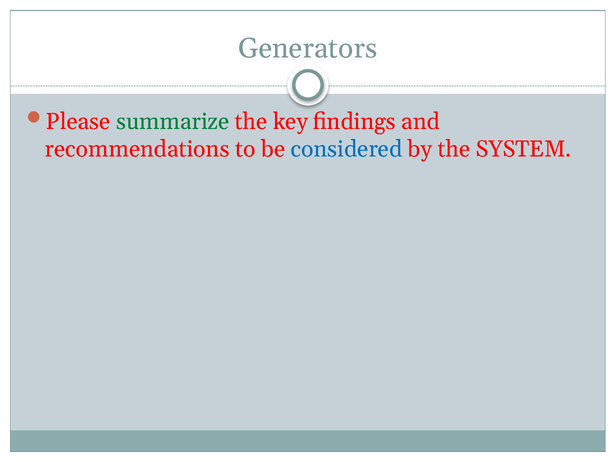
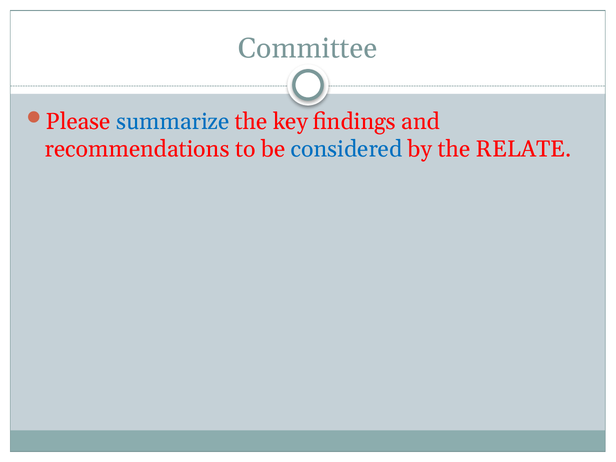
Generators: Generators -> Committee (308, 49)
summarize colour: green -> blue (173, 121)
SYSTEM: SYSTEM -> RELATE (524, 149)
